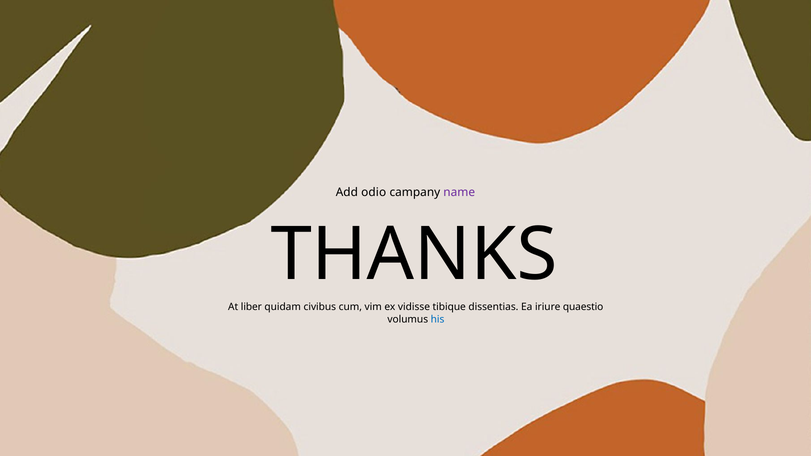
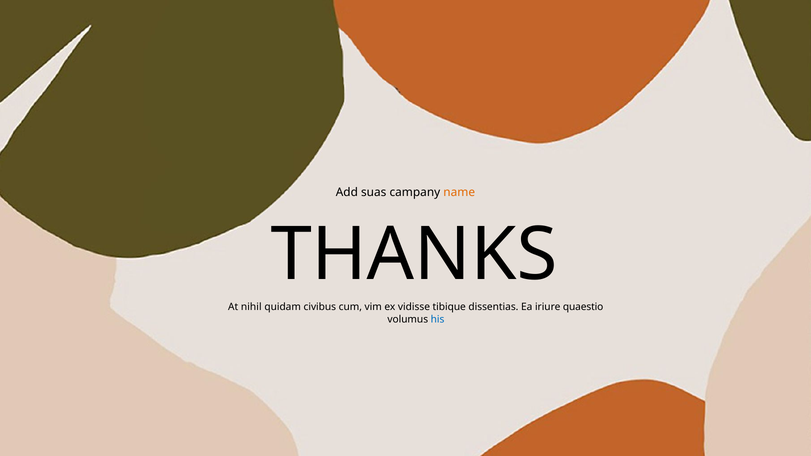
odio: odio -> suas (374, 193)
name colour: purple -> orange (459, 193)
liber: liber -> nihil (251, 307)
